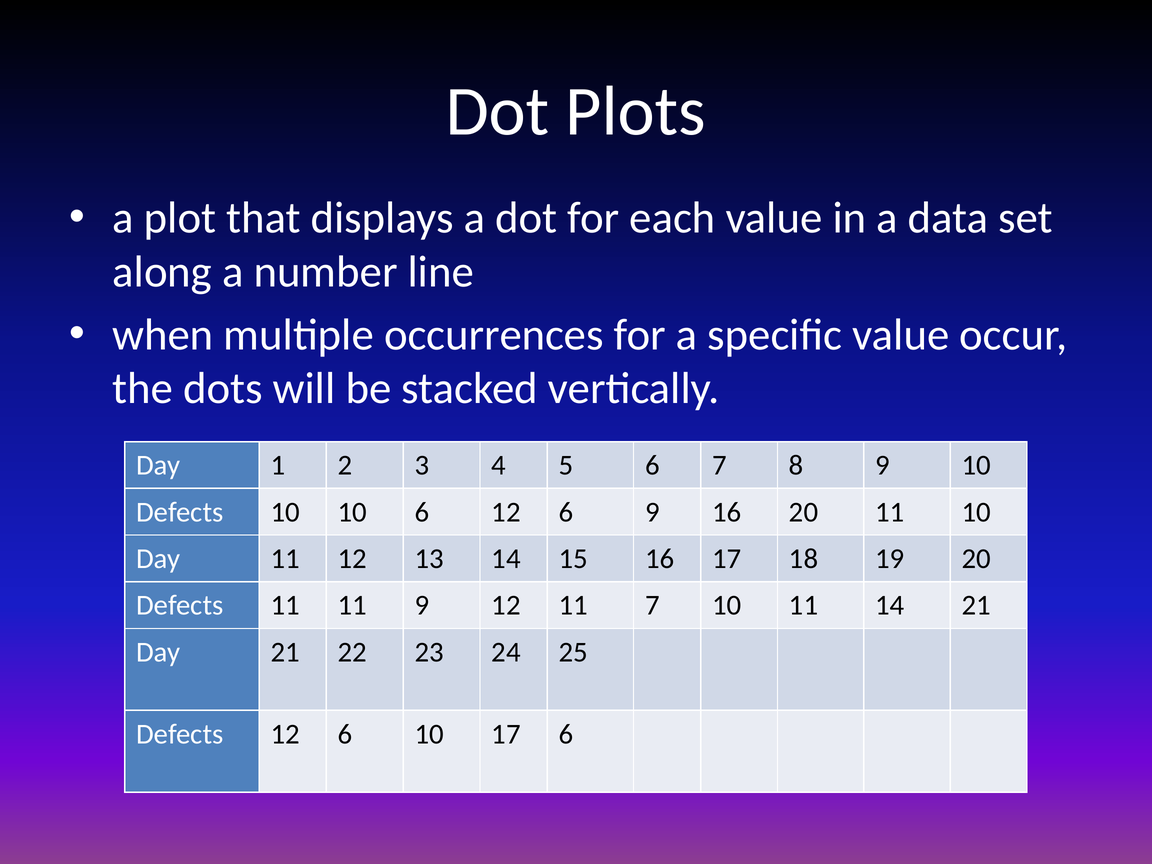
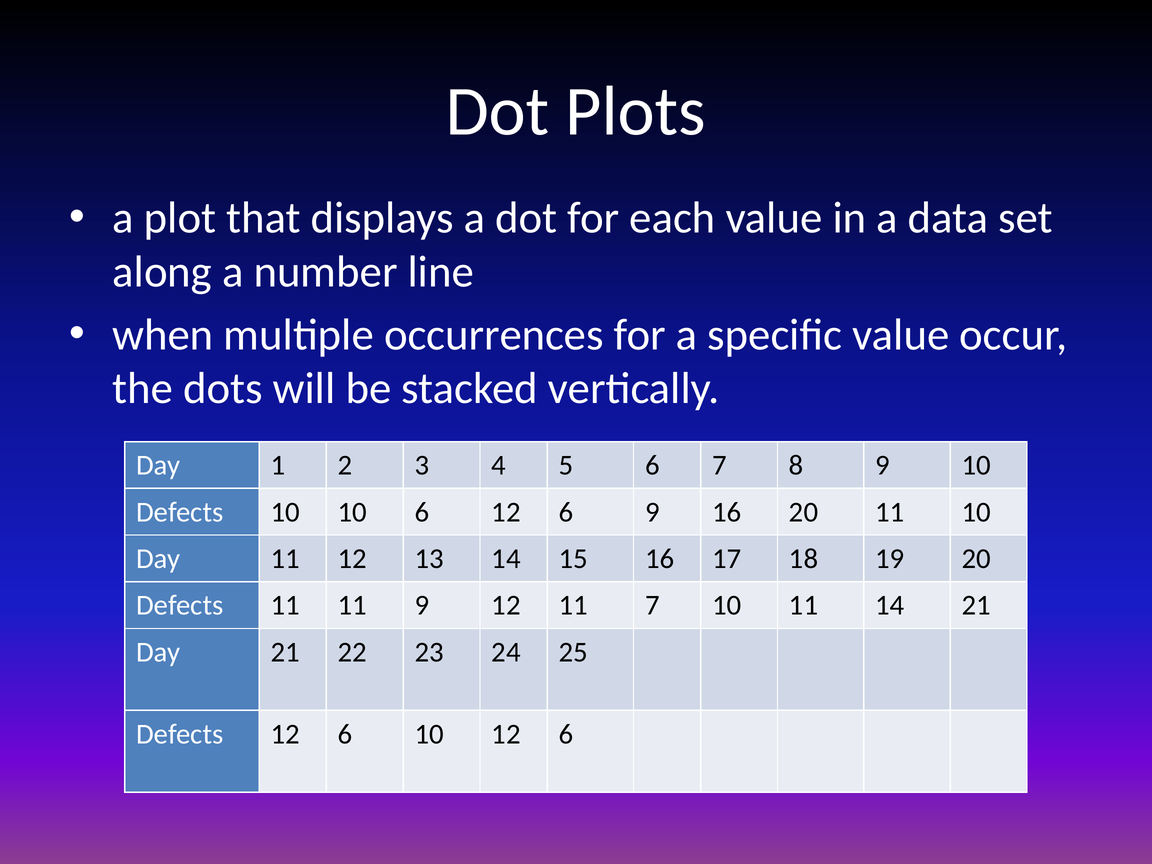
10 17: 17 -> 12 (506, 734)
